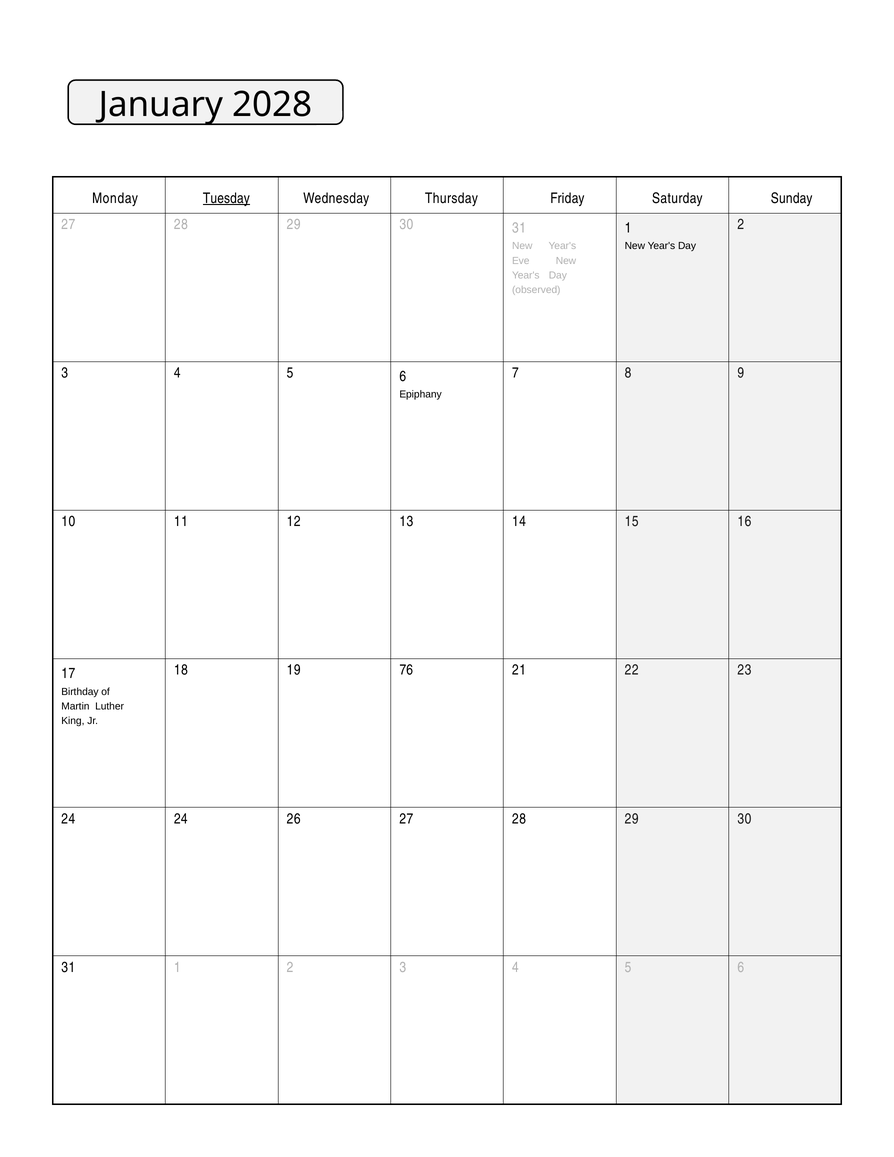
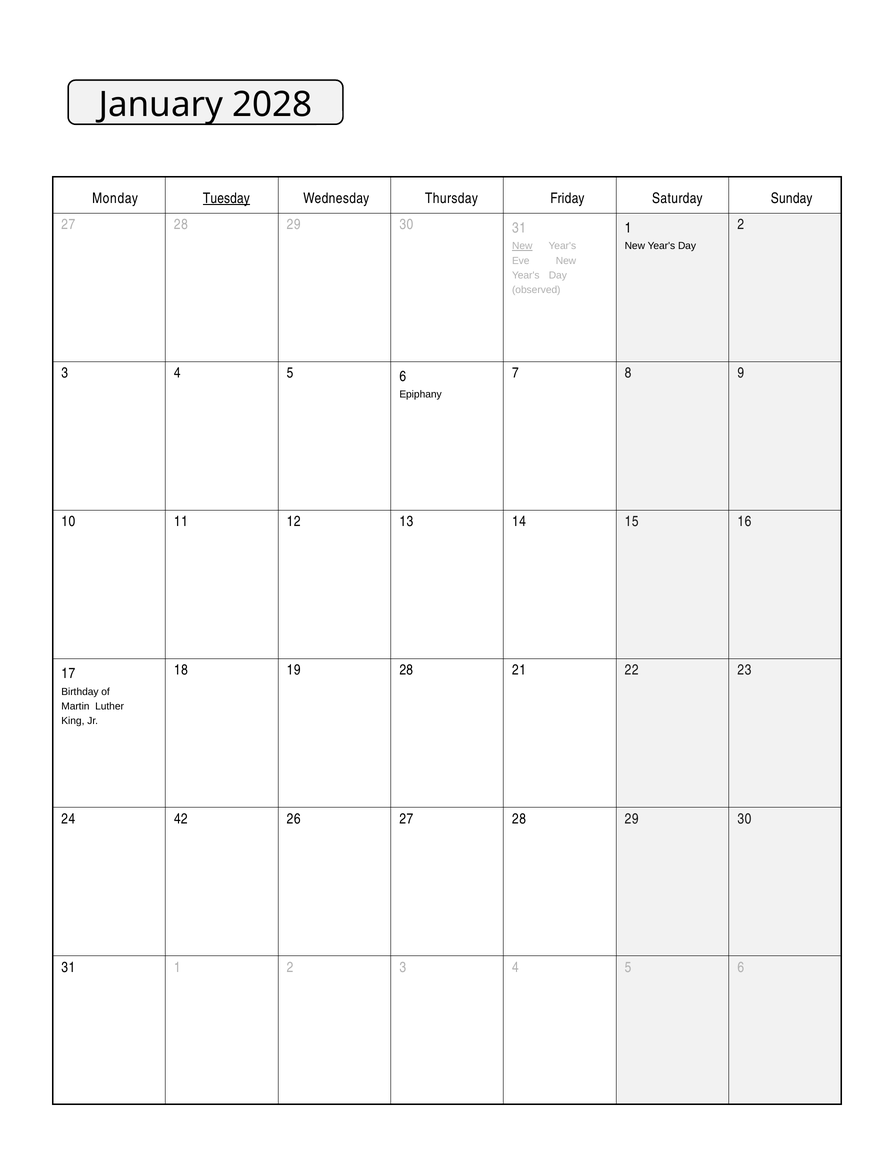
New underline: none -> present (522, 246)
19 76: 76 -> 28 (406, 670)
24 24: 24 -> 42 (181, 819)
